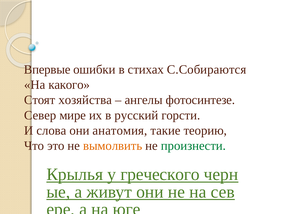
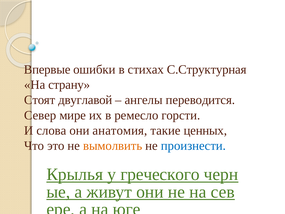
С.Собираются: С.Собираются -> С.Структурная (207, 69)
какого: какого -> страну (69, 85)
хозяйства: хозяйства -> двуглавой (85, 100)
фотосинтезе: фотосинтезе -> переводится (200, 100)
русский: русский -> ремесло (136, 115)
теорию: теорию -> ценных (205, 130)
произнести colour: green -> blue (193, 146)
